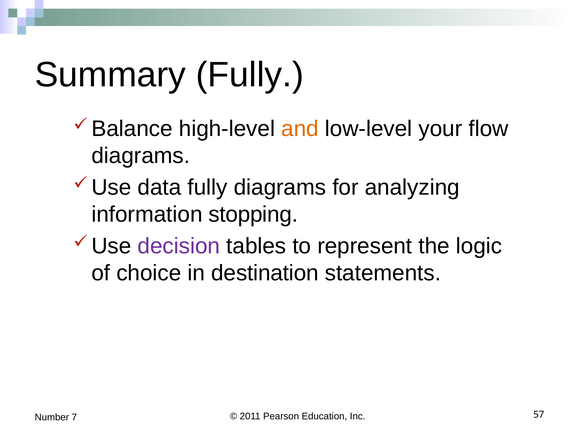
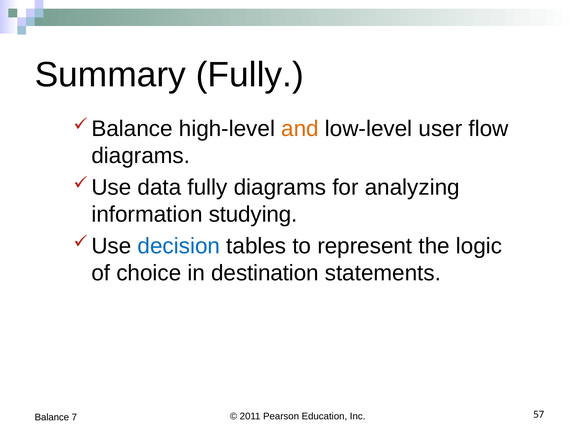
your: your -> user (440, 129)
stopping: stopping -> studying (253, 215)
decision colour: purple -> blue (179, 246)
Number: Number -> Balance (52, 418)
